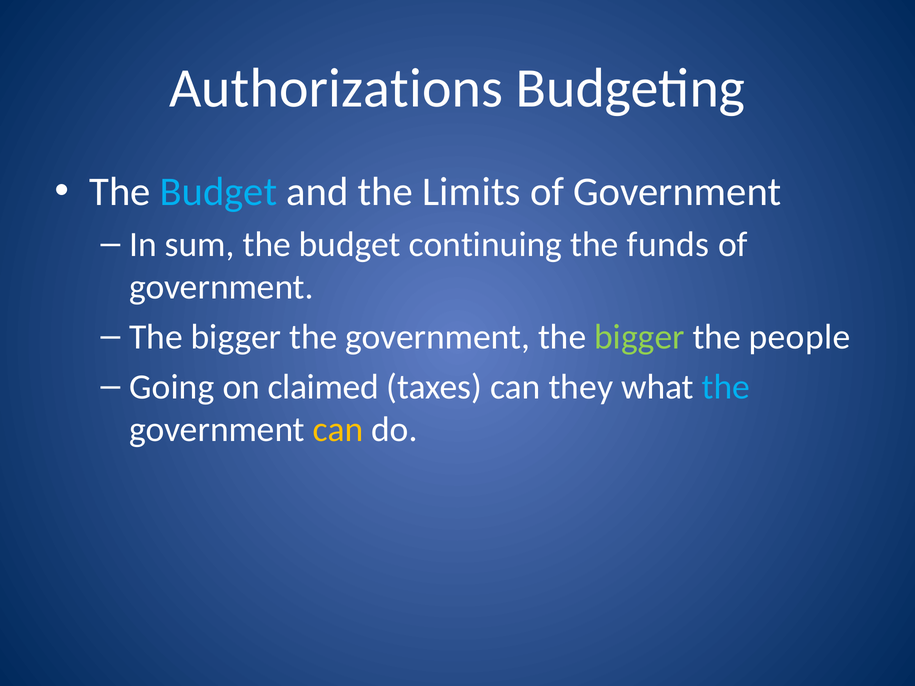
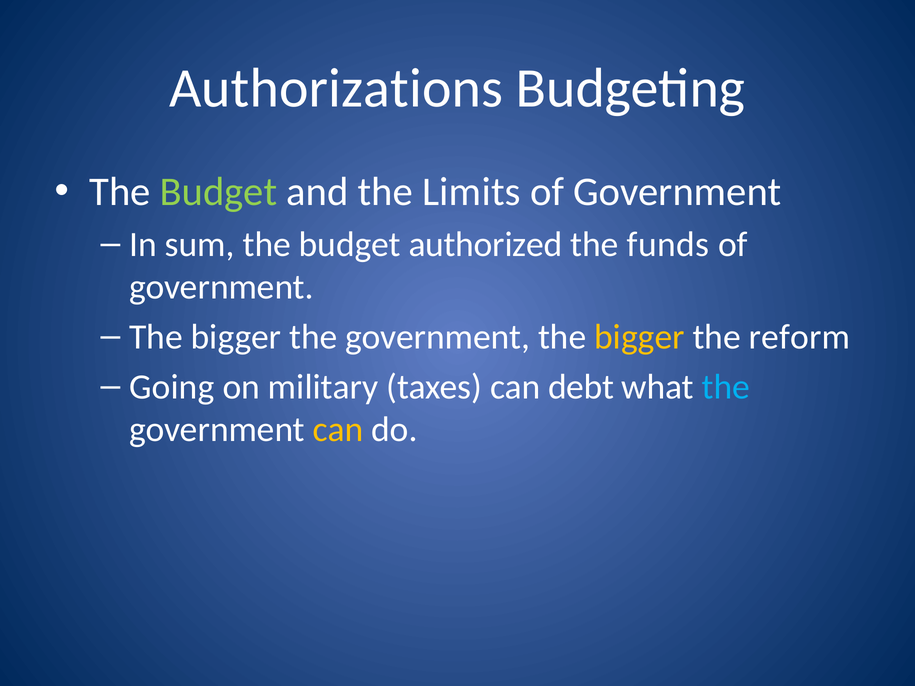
Budget colour: light blue -> light green (219, 192)
continuing: continuing -> authorized (486, 244)
bigger colour: light green -> yellow (639, 337)
people: people -> reform (800, 337)
claimed: claimed -> military (323, 387)
they: they -> debt (581, 387)
